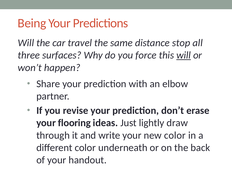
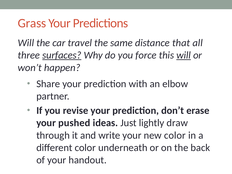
Being: Being -> Grass (32, 23)
stop: stop -> that (181, 43)
surfaces underline: none -> present (62, 55)
flooring: flooring -> pushed (74, 123)
